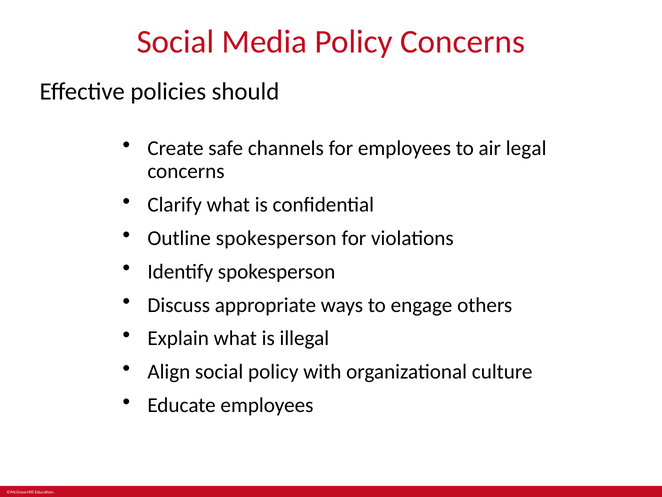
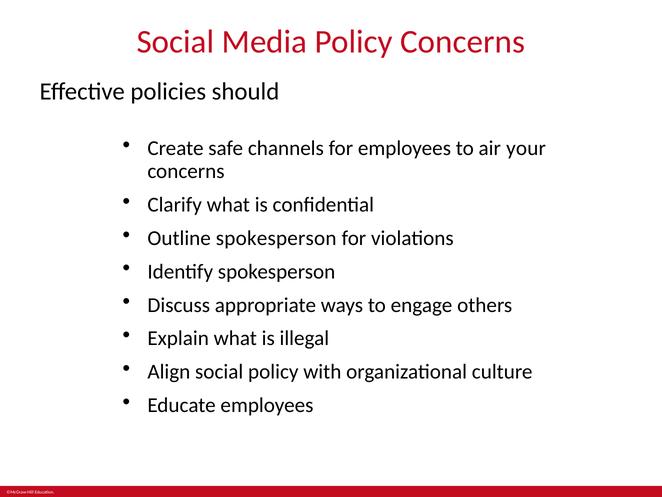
legal: legal -> your (526, 148)
